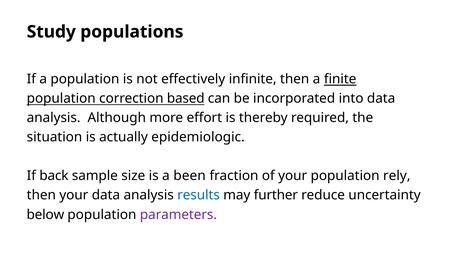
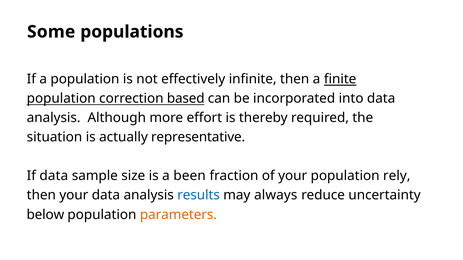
Study: Study -> Some (51, 32)
epidemiologic: epidemiologic -> representative (198, 137)
If back: back -> data (54, 176)
further: further -> always (276, 196)
parameters colour: purple -> orange (178, 215)
